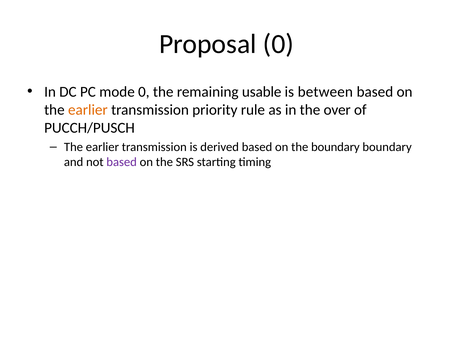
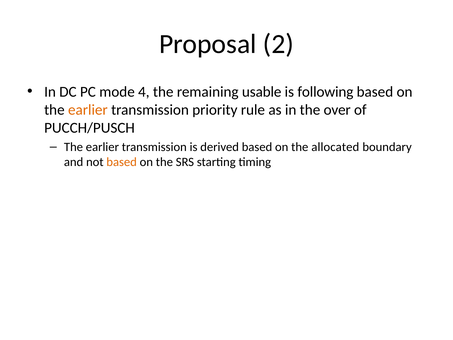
Proposal 0: 0 -> 2 (278, 44)
mode 0: 0 -> 4 (144, 92)
between: between -> following (325, 92)
the boundary: boundary -> allocated (335, 147)
based colour: purple -> orange (122, 162)
